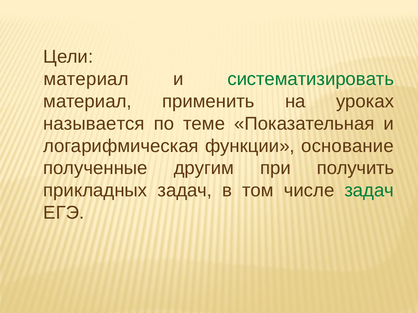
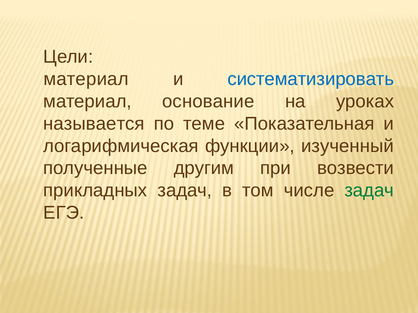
систематизировать colour: green -> blue (311, 79)
применить: применить -> основание (208, 102)
основание: основание -> изученный (348, 146)
получить: получить -> возвести (356, 168)
